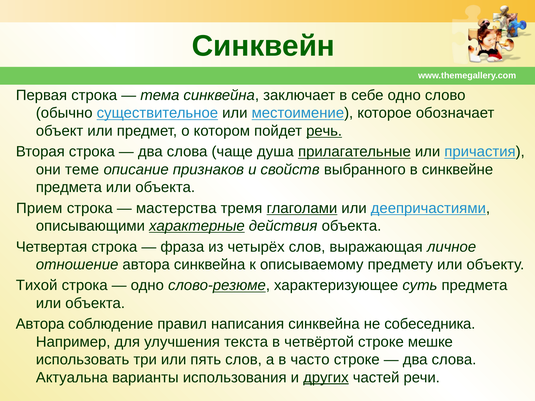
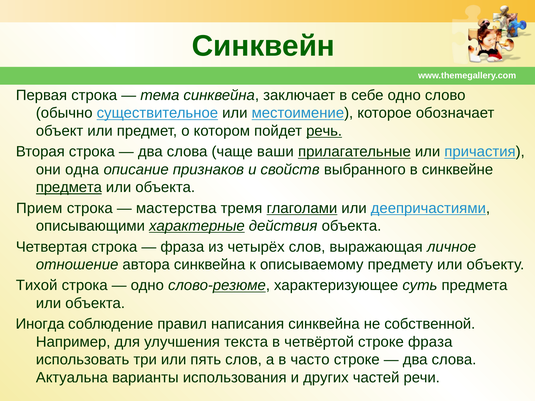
душа: душа -> ваши (275, 152)
теме: теме -> одна (82, 170)
предмета underline: none -> present (69, 187)
Автора: Автора -> Иногда (40, 324)
собеседника: собеседника -> собственной (430, 324)
строке мешке: мешке -> фраза (430, 342)
других underline: present -> none (326, 378)
